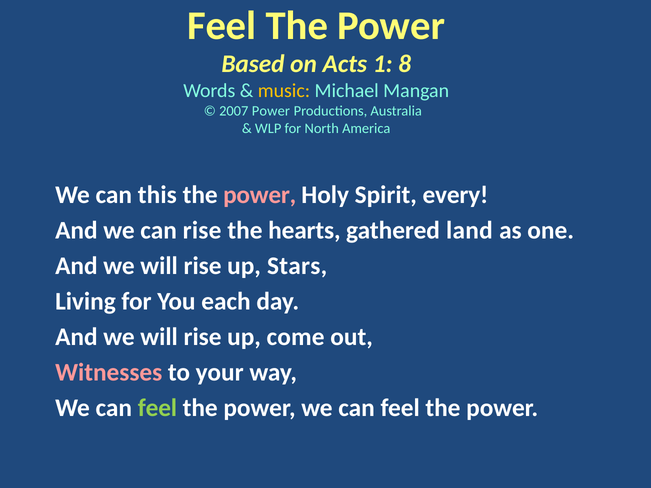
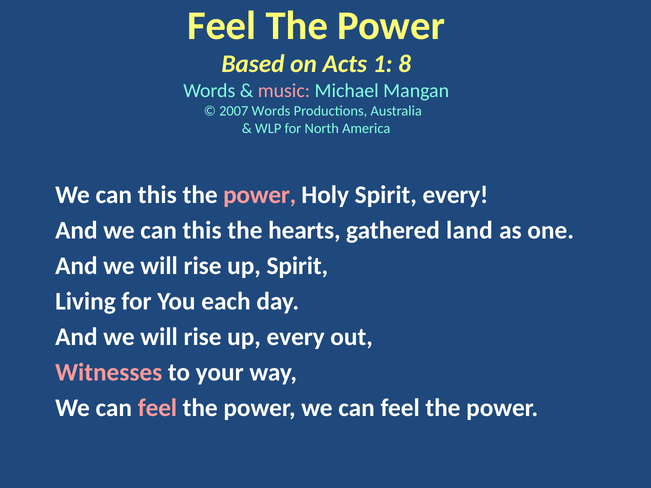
music colour: yellow -> pink (284, 91)
2007 Power: Power -> Words (271, 111)
And we can rise: rise -> this (202, 231)
up Stars: Stars -> Spirit (297, 266)
up come: come -> every (296, 337)
feel colour: light green -> pink (157, 408)
